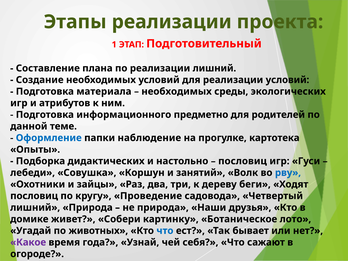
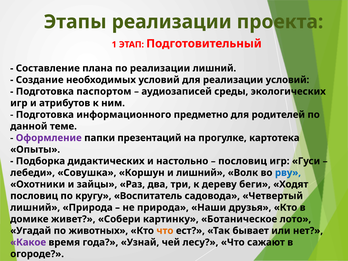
материала: материала -> паспортом (104, 91)
необходимых: необходимых -> аудиозаписей (177, 91)
Оформление colour: blue -> purple (49, 138)
наблюдение: наблюдение -> презентаций (149, 138)
и занятий: занятий -> лишний (201, 173)
Проведение: Проведение -> Воспитатель (148, 196)
что colour: blue -> orange (165, 231)
себя: себя -> лесу (200, 242)
